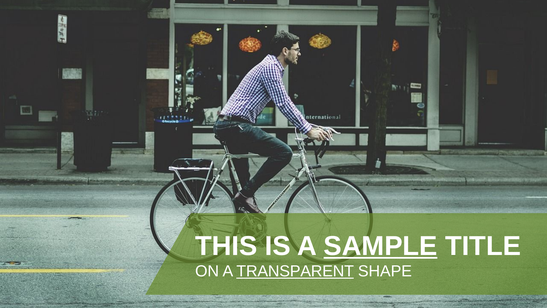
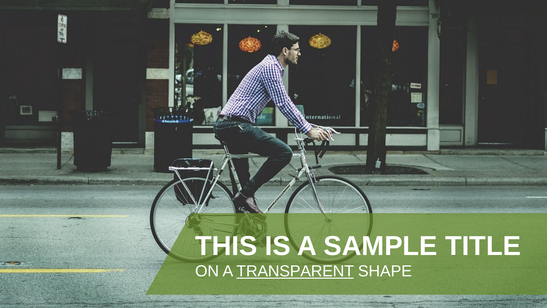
SAMPLE underline: present -> none (381, 246)
